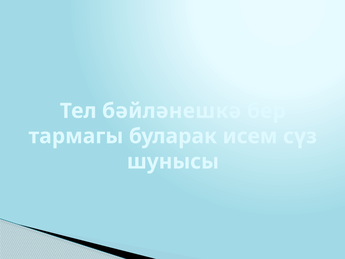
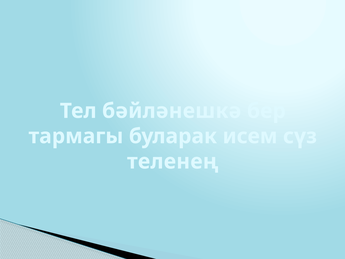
шунысы: шунысы -> теленең (173, 161)
